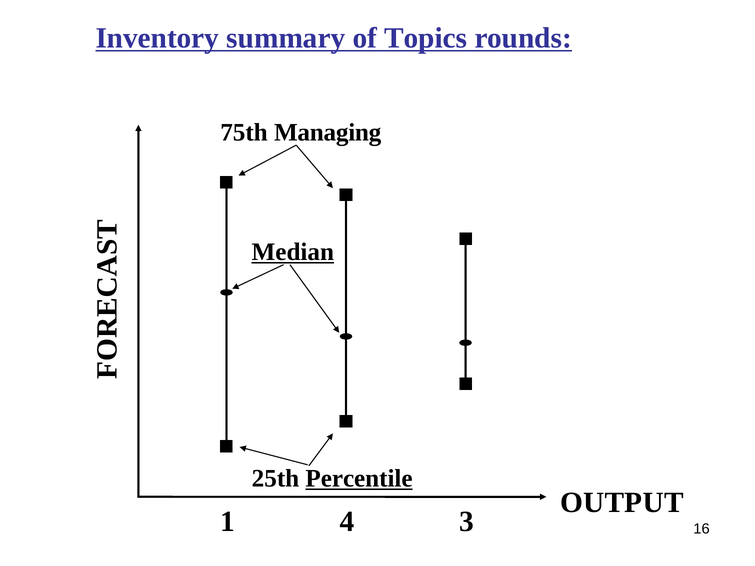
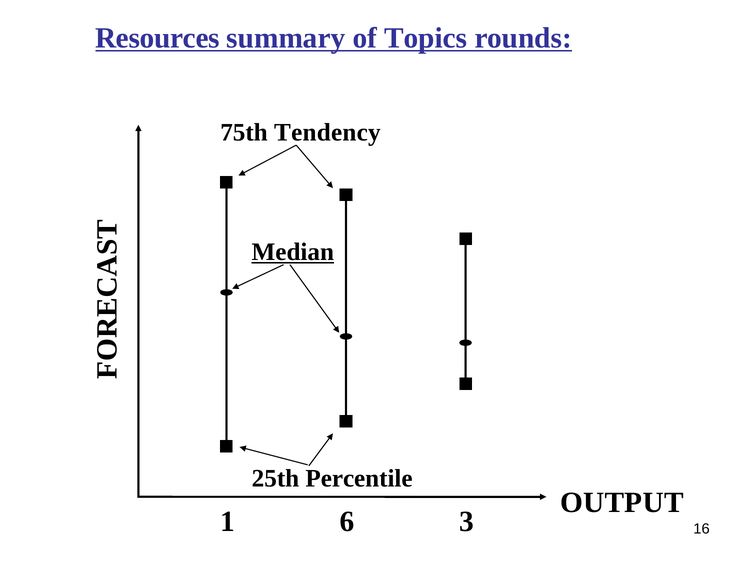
Inventory: Inventory -> Resources (157, 38)
Managing: Managing -> Tendency (327, 133)
Percentile underline: present -> none (359, 479)
4: 4 -> 6 (347, 522)
